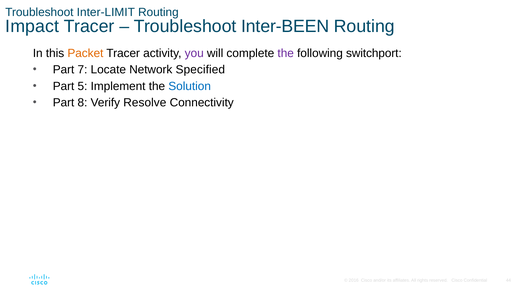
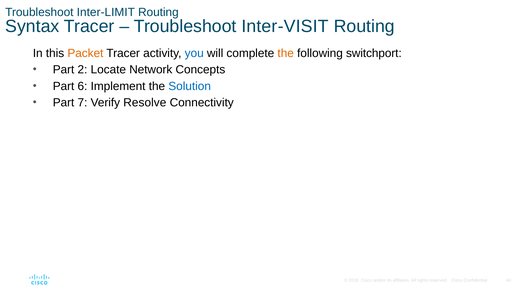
Impact: Impact -> Syntax (32, 26)
Inter-BEEN: Inter-BEEN -> Inter-VISIT (285, 26)
you colour: purple -> blue (194, 53)
the colour: purple -> orange (286, 53)
7: 7 -> 2 (82, 70)
Specified: Specified -> Concepts (200, 70)
5: 5 -> 6 (82, 86)
8: 8 -> 7 (82, 103)
